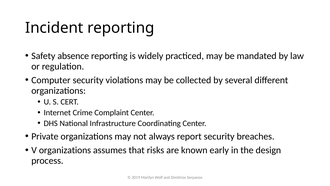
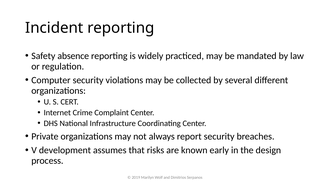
V organizations: organizations -> development (65, 150)
